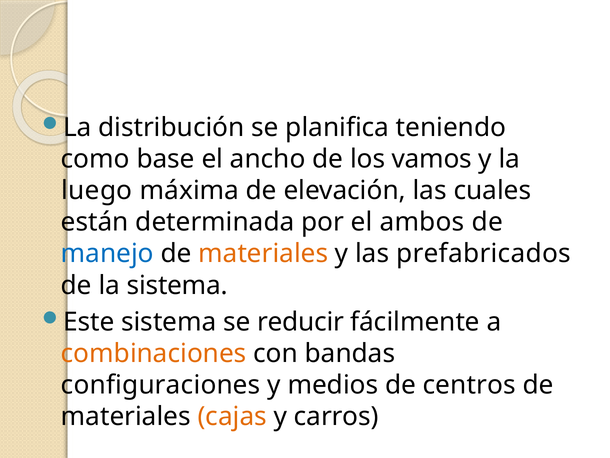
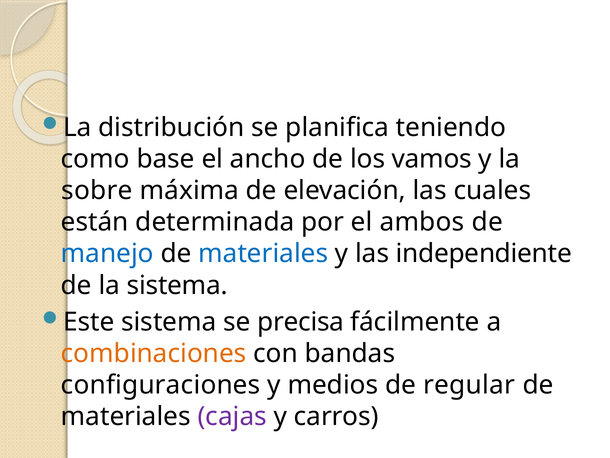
luego: luego -> sobre (97, 190)
materiales colour: orange -> blue (263, 253)
prefabricados: prefabricados -> independiente (484, 253)
reducir: reducir -> precisa (301, 322)
centros: centros -> regular (469, 385)
cajas colour: orange -> purple (232, 416)
